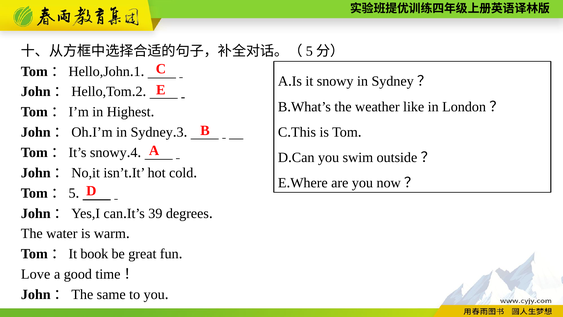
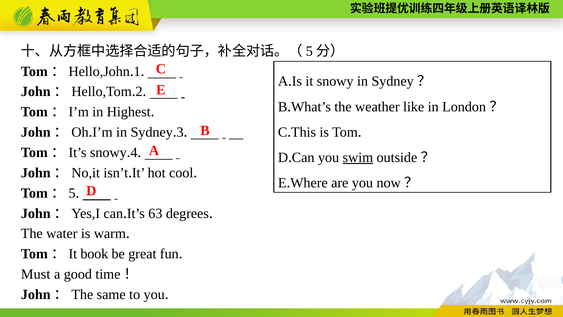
swim underline: none -> present (358, 157)
cold: cold -> cool (181, 173)
39: 39 -> 63 (155, 213)
Love: Love -> Must (36, 274)
